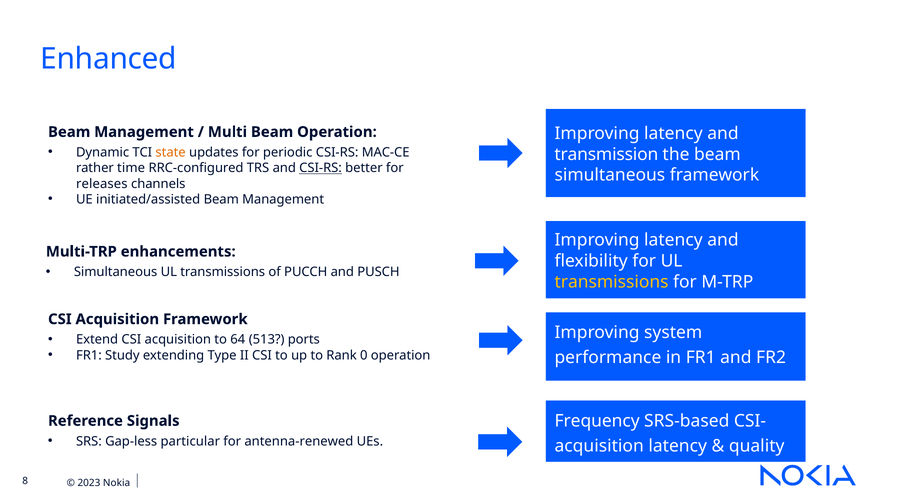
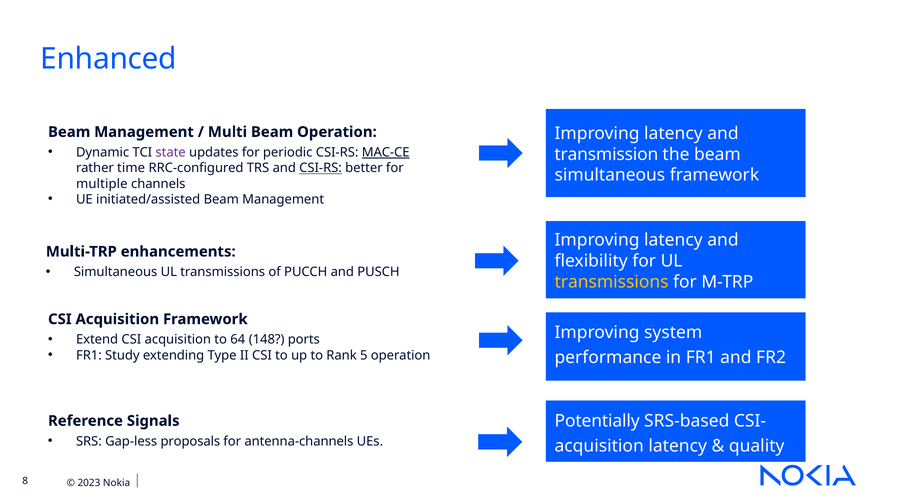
state colour: orange -> purple (171, 153)
MAC-CE underline: none -> present (386, 153)
releases: releases -> multiple (102, 184)
513: 513 -> 148 (267, 340)
0: 0 -> 5 (364, 356)
Frequency: Frequency -> Potentially (597, 421)
particular: particular -> proposals (190, 442)
antenna-renewed: antenna-renewed -> antenna-channels (299, 442)
